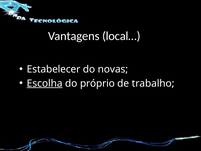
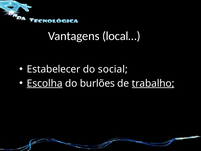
novas: novas -> social (113, 69)
próprio: próprio -> burlões (97, 83)
trabalho underline: none -> present (153, 83)
